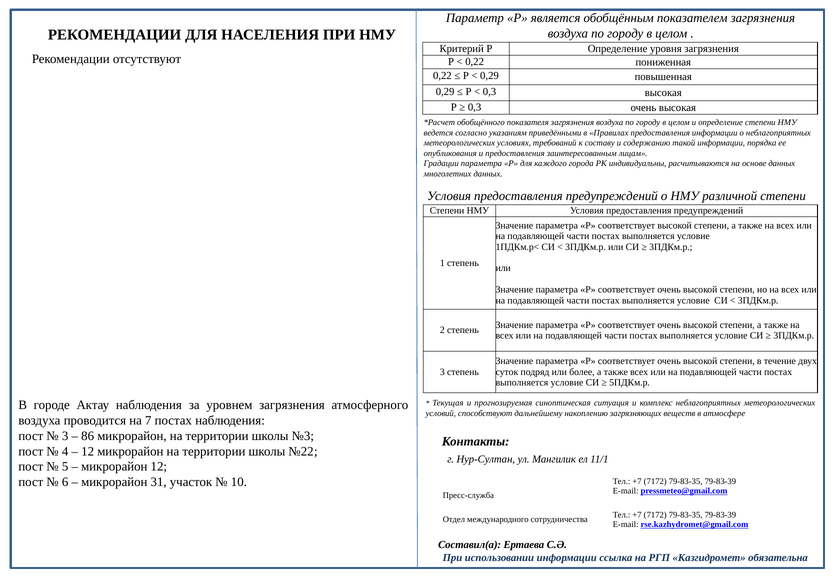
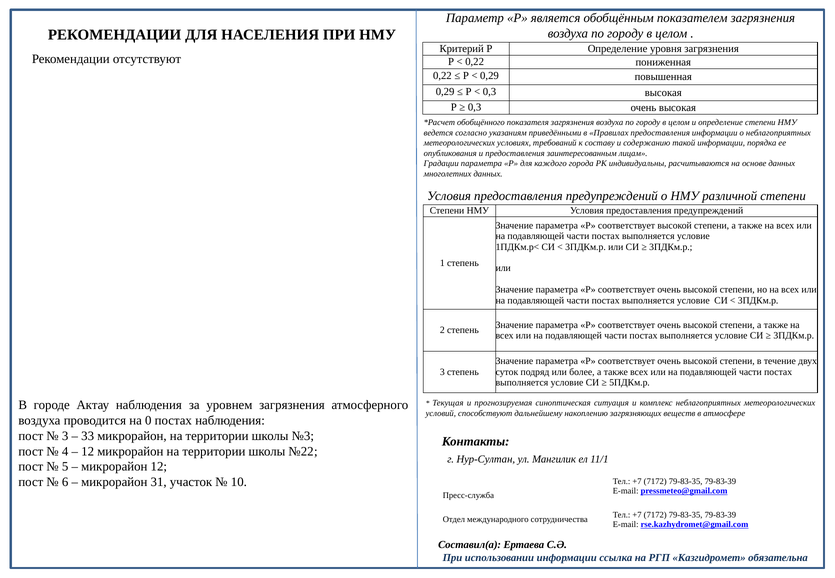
7: 7 -> 0 (148, 421)
86: 86 -> 33 (88, 436)
